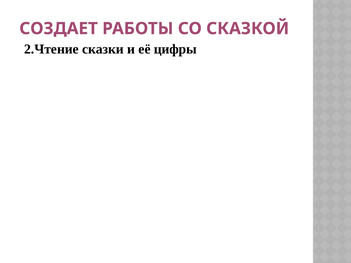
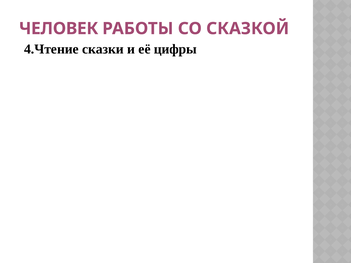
СОЗДАЕТ: СОЗДАЕТ -> ЧЕЛОВЕК (59, 29)
2.Чтение: 2.Чтение -> 4.Чтение (51, 49)
